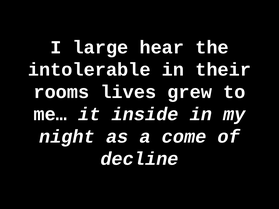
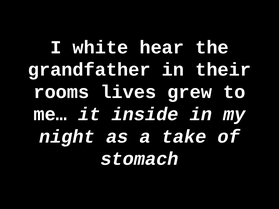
large: large -> white (100, 47)
intolerable: intolerable -> grandfather (89, 70)
come: come -> take (184, 137)
decline: decline -> stomach (139, 159)
